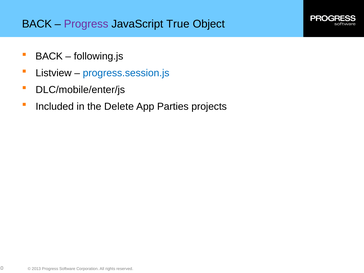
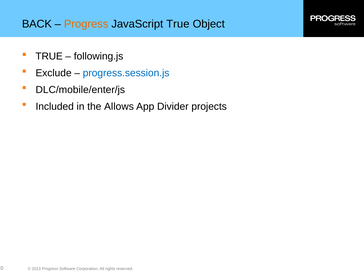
Progress colour: purple -> orange (86, 24)
BACK: BACK -> TRUE (49, 56)
Listview: Listview -> Exclude (54, 73)
Delete: Delete -> Allows (119, 106)
Parties: Parties -> Divider (173, 106)
